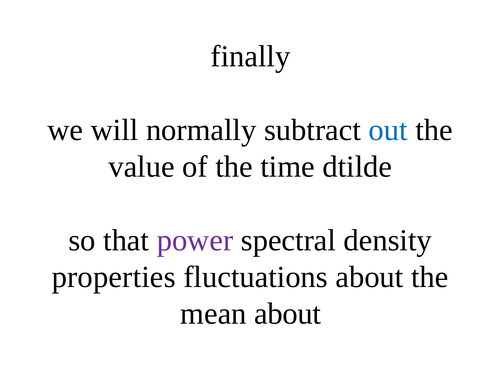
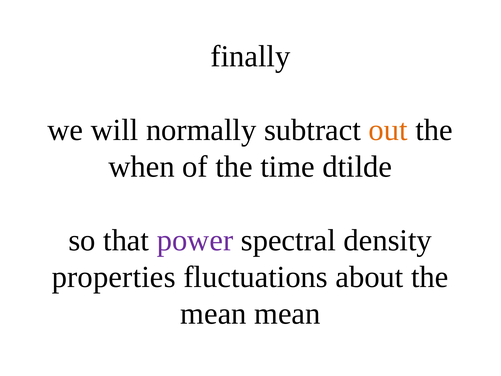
out colour: blue -> orange (388, 130)
value: value -> when (142, 167)
mean about: about -> mean (287, 314)
